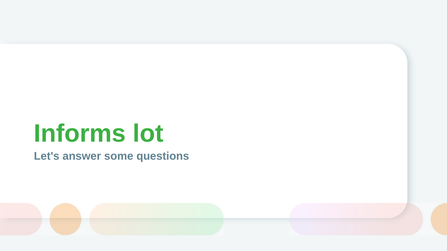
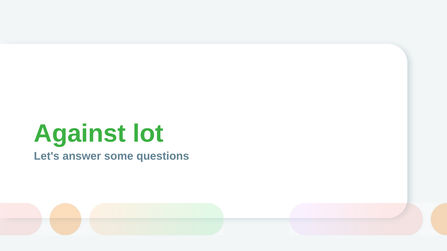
Informs: Informs -> Against (80, 134)
